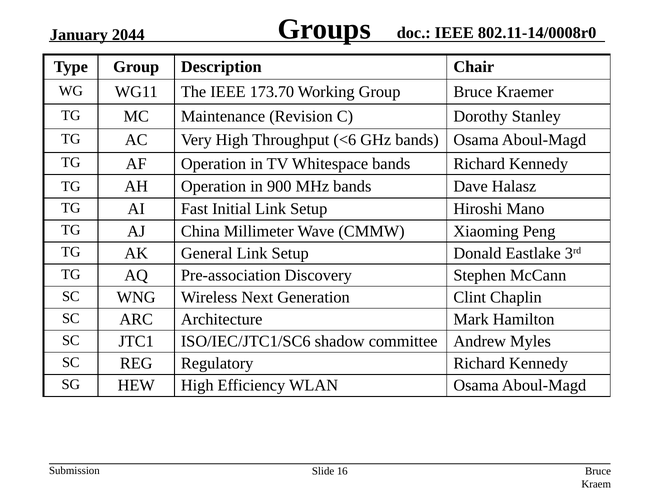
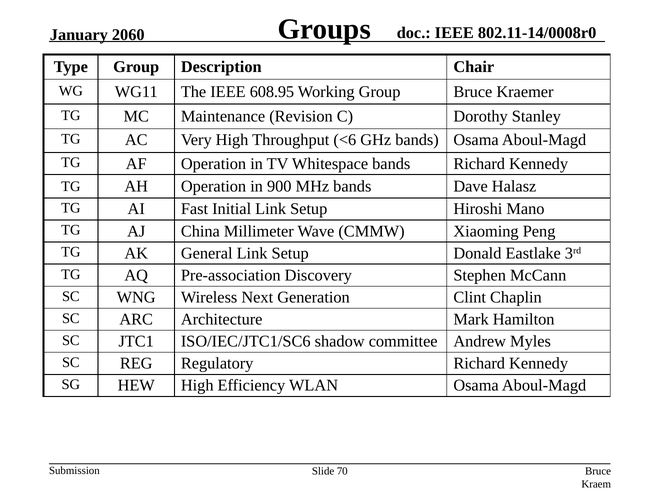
2044: 2044 -> 2060 (128, 35)
173.70: 173.70 -> 608.95 (272, 92)
16: 16 -> 70 (342, 470)
